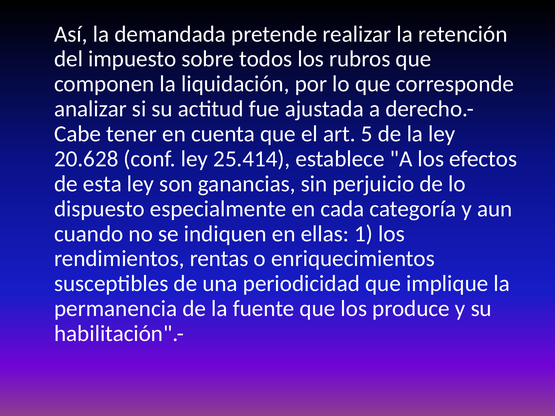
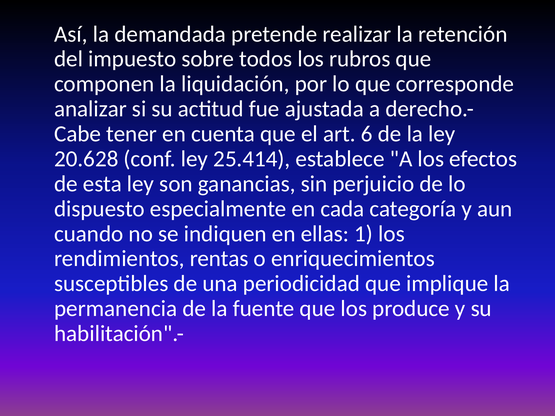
5: 5 -> 6 (367, 134)
